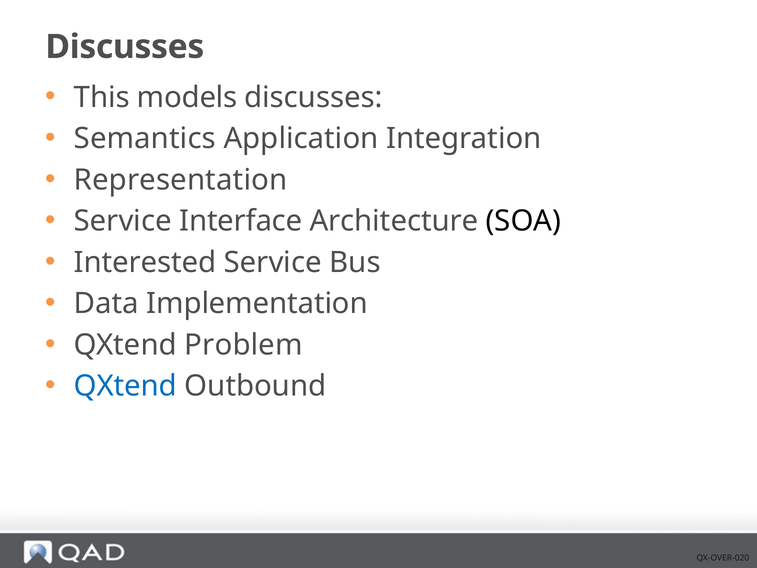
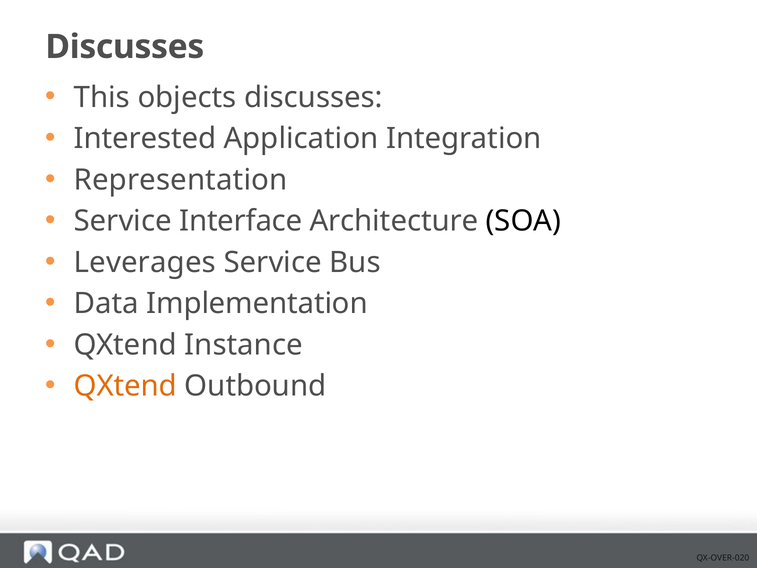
models: models -> objects (187, 97)
Semantics: Semantics -> Interested (145, 139)
Interested: Interested -> Leverages (145, 262)
Problem: Problem -> Instance (244, 345)
QXtend colour: blue -> orange (125, 386)
